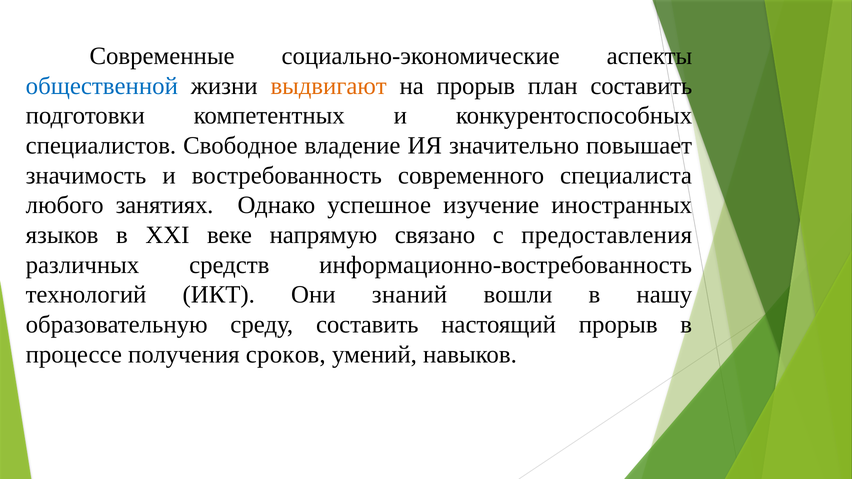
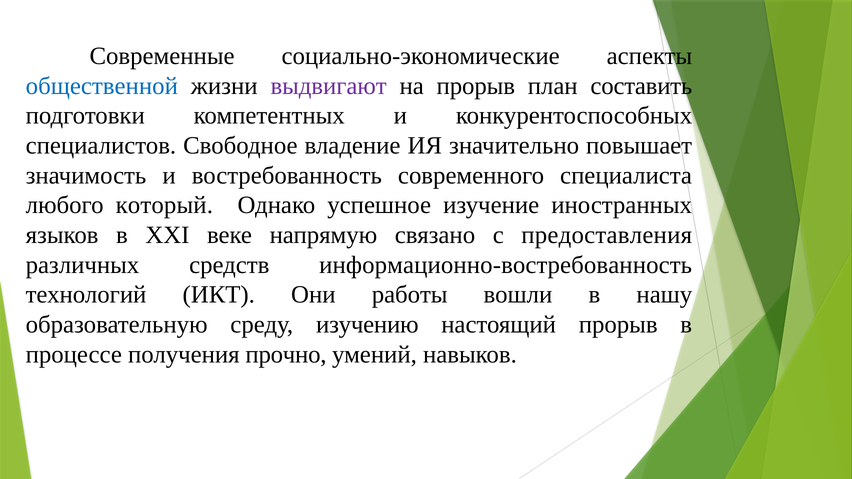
выдвигают colour: orange -> purple (329, 86)
занятиях: занятиях -> который (164, 205)
знаний: знаний -> работы (410, 295)
среду составить: составить -> изучению (367, 325)
сроков: сроков -> прочно (286, 355)
